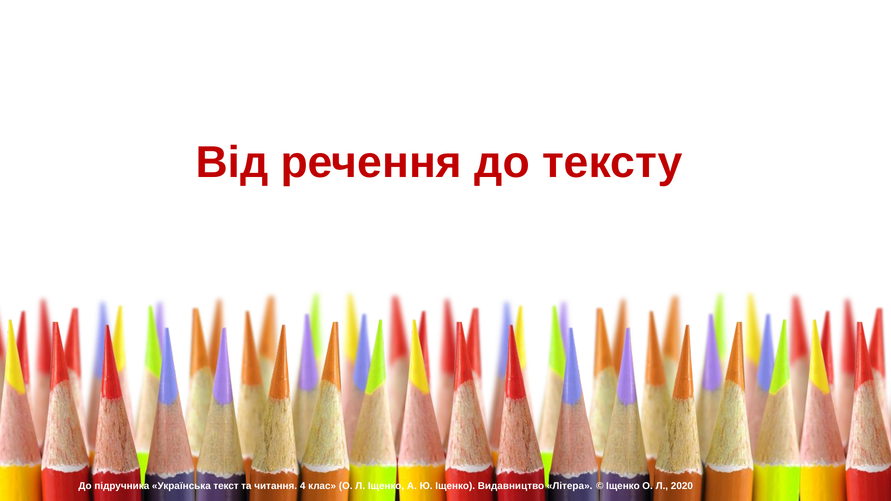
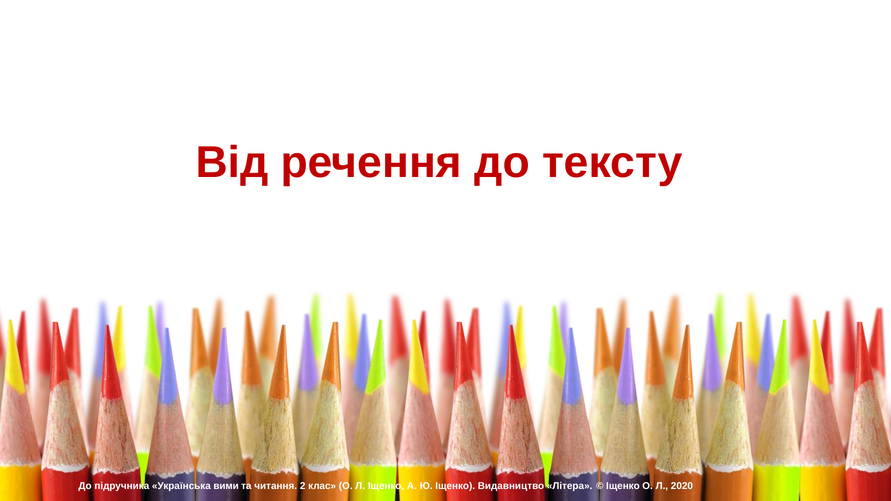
текст: текст -> вими (226, 486)
4: 4 -> 2 (303, 486)
